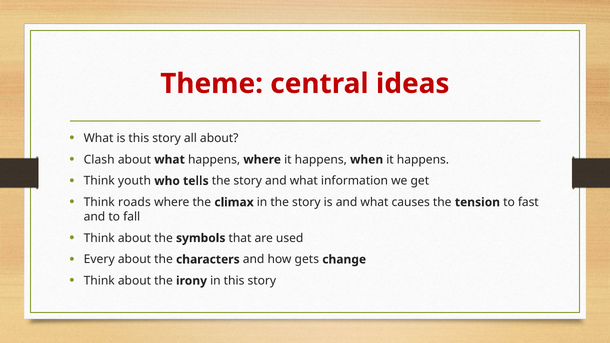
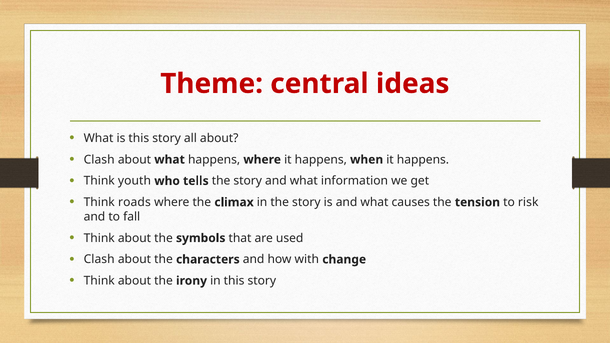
fast: fast -> risk (528, 202)
Every: Every -> Clash (99, 260)
gets: gets -> with (307, 260)
